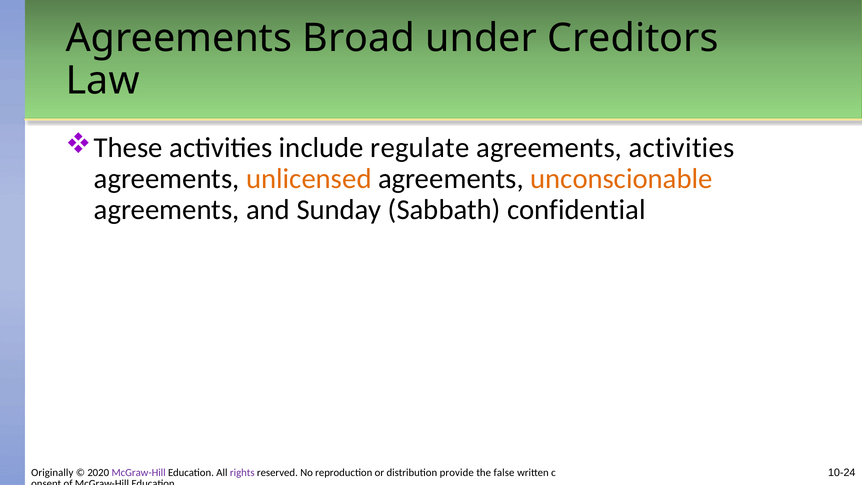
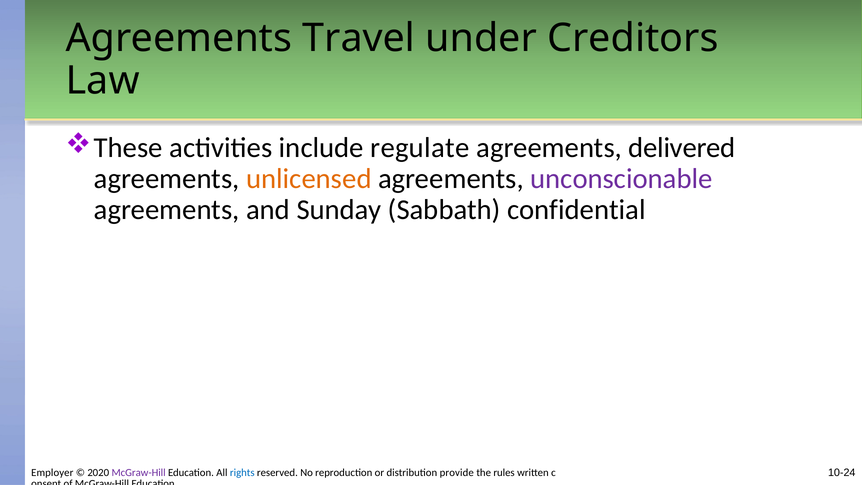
Broad: Broad -> Travel (359, 38)
agreements activities: activities -> delivered (682, 148)
unconscionable colour: orange -> purple (621, 179)
Originally: Originally -> Employer (52, 473)
rights colour: purple -> blue (242, 473)
false: false -> rules (504, 473)
